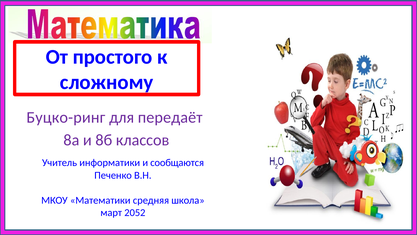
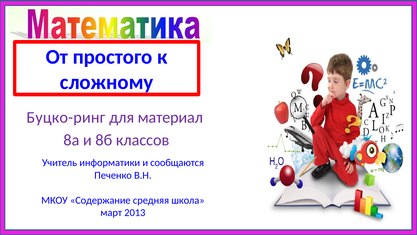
передаёт: передаёт -> материал (170, 117)
Математики: Математики -> Содержание (100, 200)
2052: 2052 -> 2013 (135, 212)
